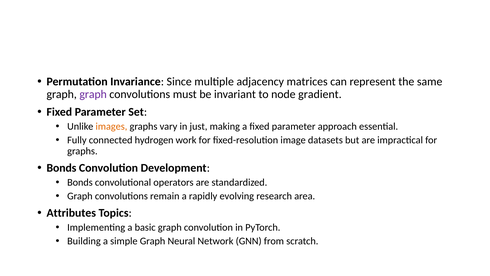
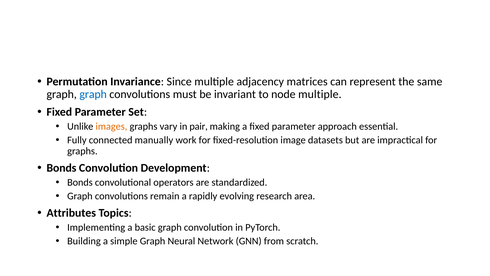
graph colour: purple -> blue (93, 94)
node gradient: gradient -> multiple (320, 94)
just: just -> pair (199, 126)
hydrogen: hydrogen -> manually (154, 140)
